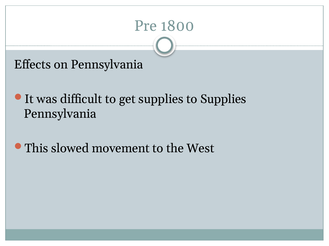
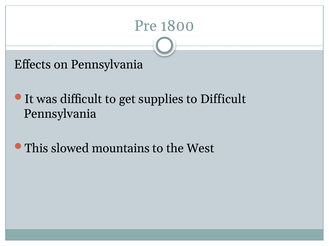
to Supplies: Supplies -> Difficult (223, 99)
movement: movement -> mountains (121, 149)
